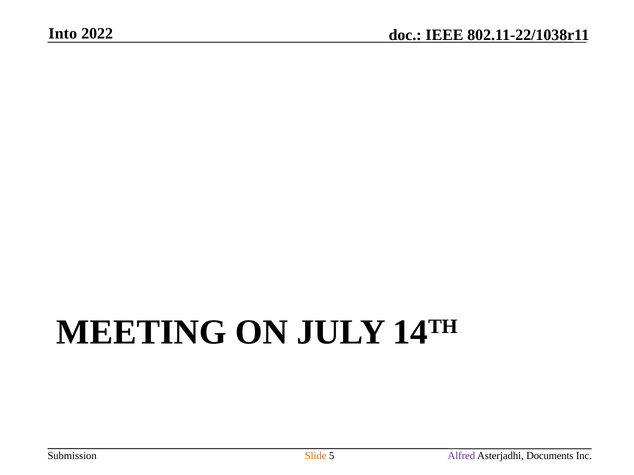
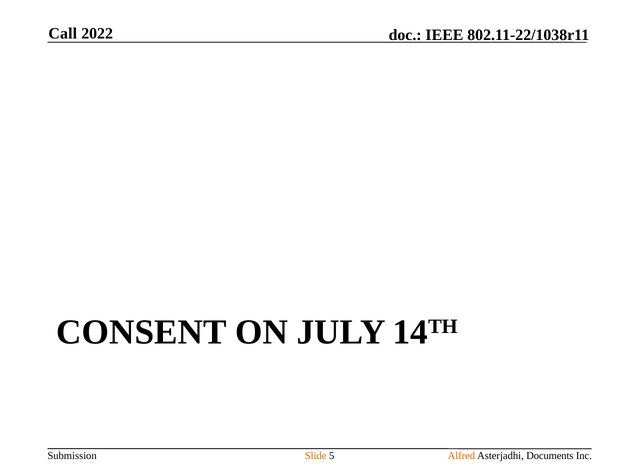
Into: Into -> Call (63, 34)
MEETING: MEETING -> CONSENT (141, 332)
Alfred colour: purple -> orange (461, 456)
